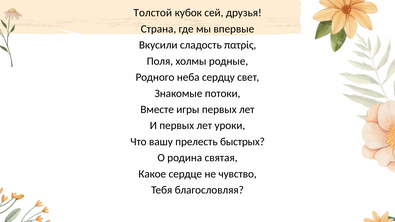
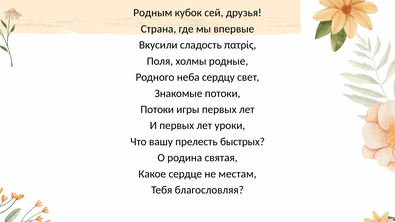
Толстой: Толстой -> Родным (153, 13)
Вместе: Вместе -> Потоки (157, 110)
чувство: чувство -> местам (238, 174)
